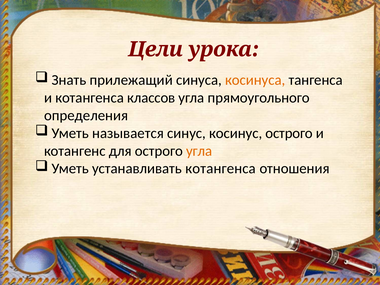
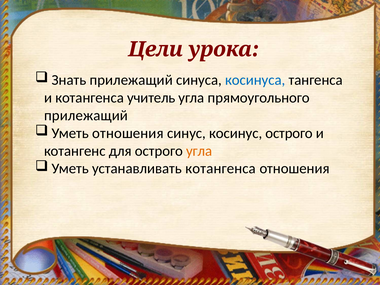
косинуса colour: orange -> blue (255, 80)
классов: классов -> учитель (151, 98)
определения: определения -> прилежащий (86, 115)
Уметь называется: называется -> отношения (128, 133)
